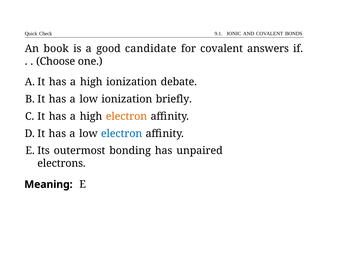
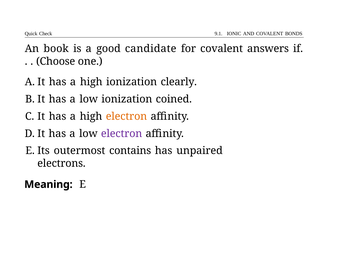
debate: debate -> clearly (179, 82)
briefly: briefly -> coined (174, 99)
electron colour: blue -> purple (122, 133)
bonding: bonding -> contains (130, 150)
